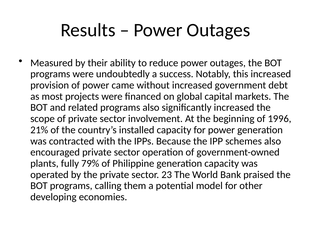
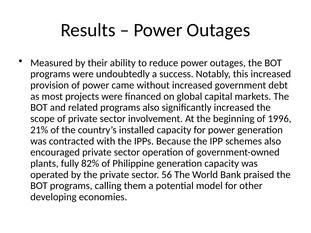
79%: 79% -> 82% (90, 164)
23: 23 -> 56 (167, 175)
